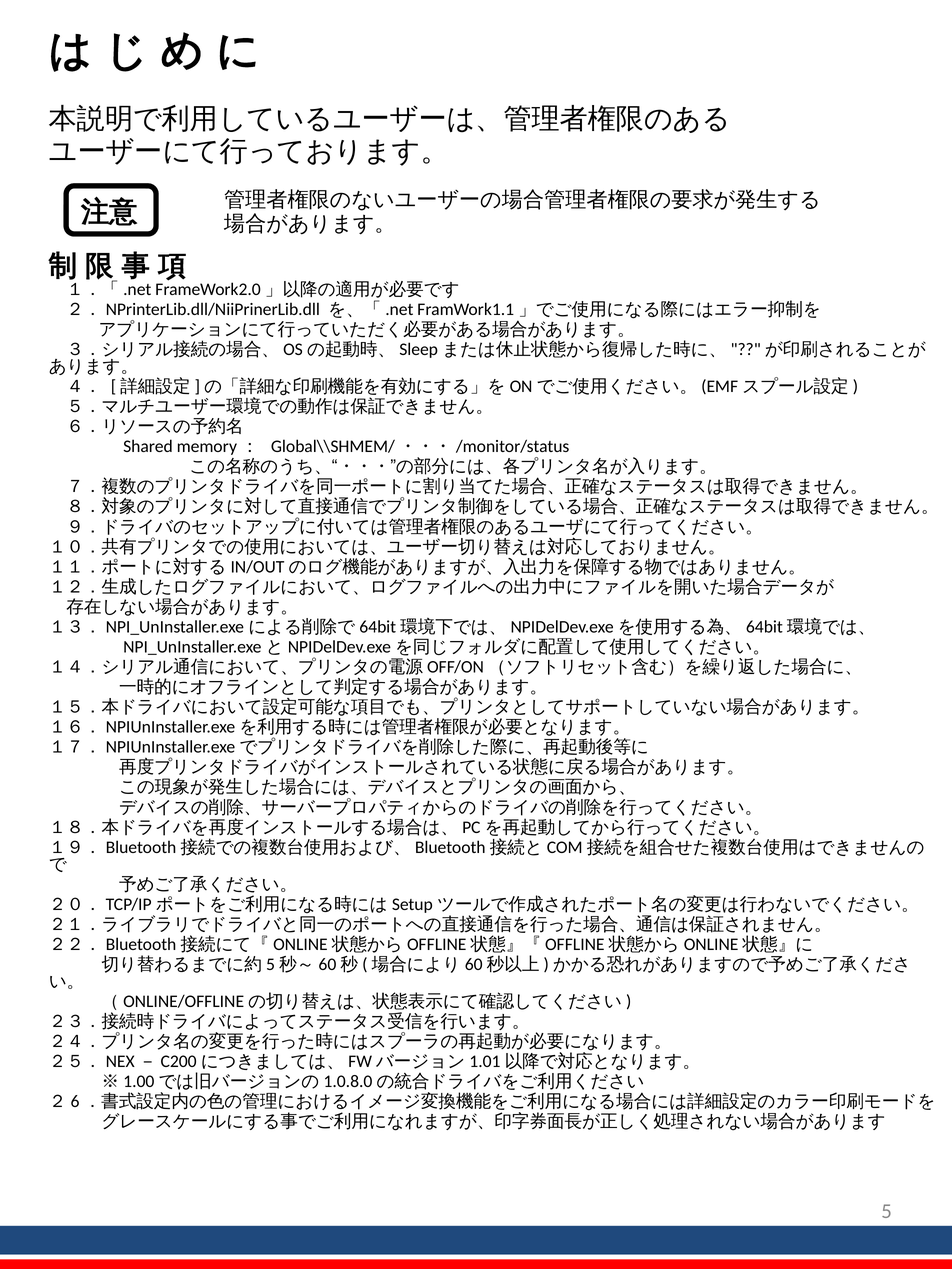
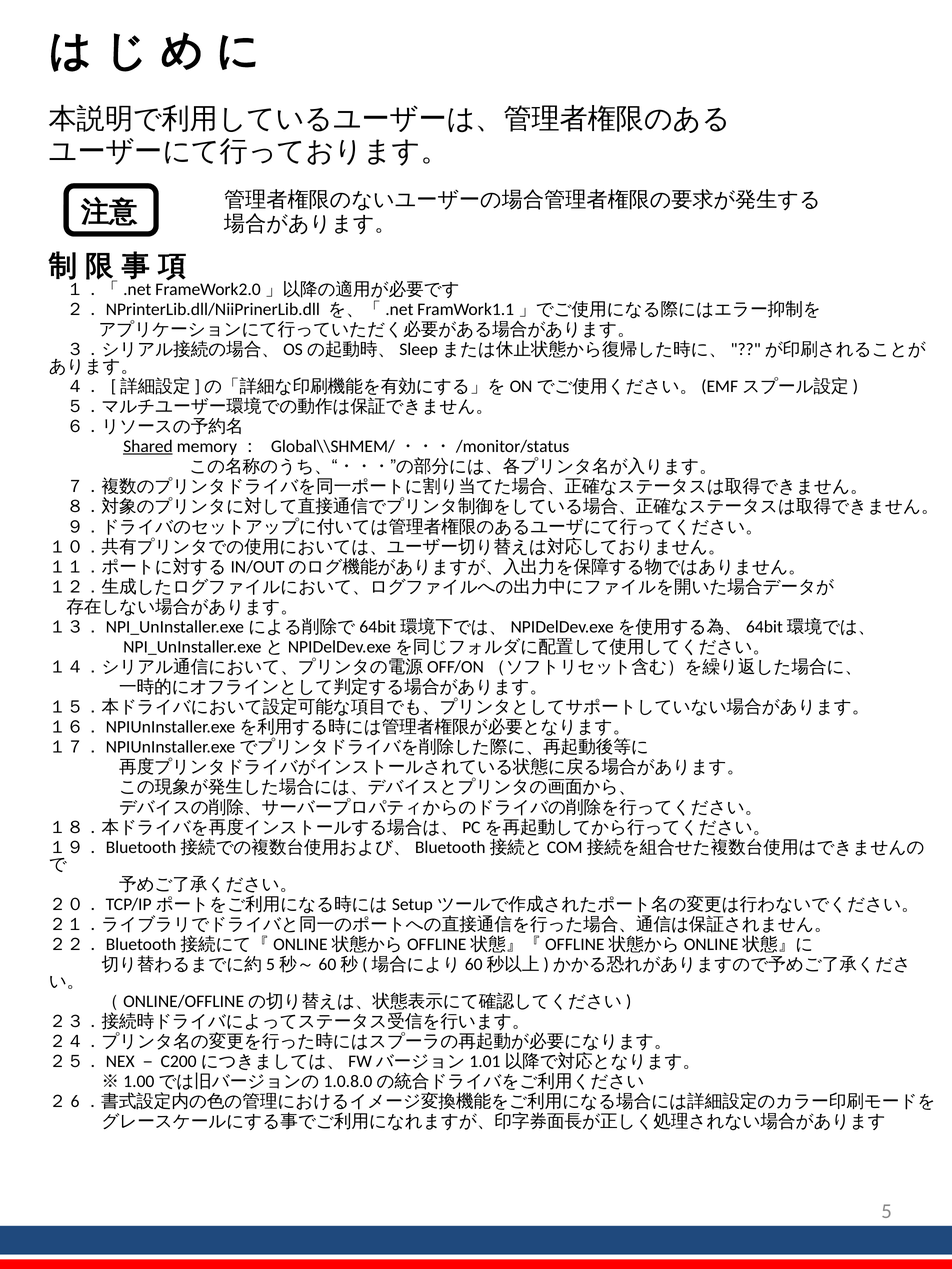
Shared underline: none -> present (148, 447)
